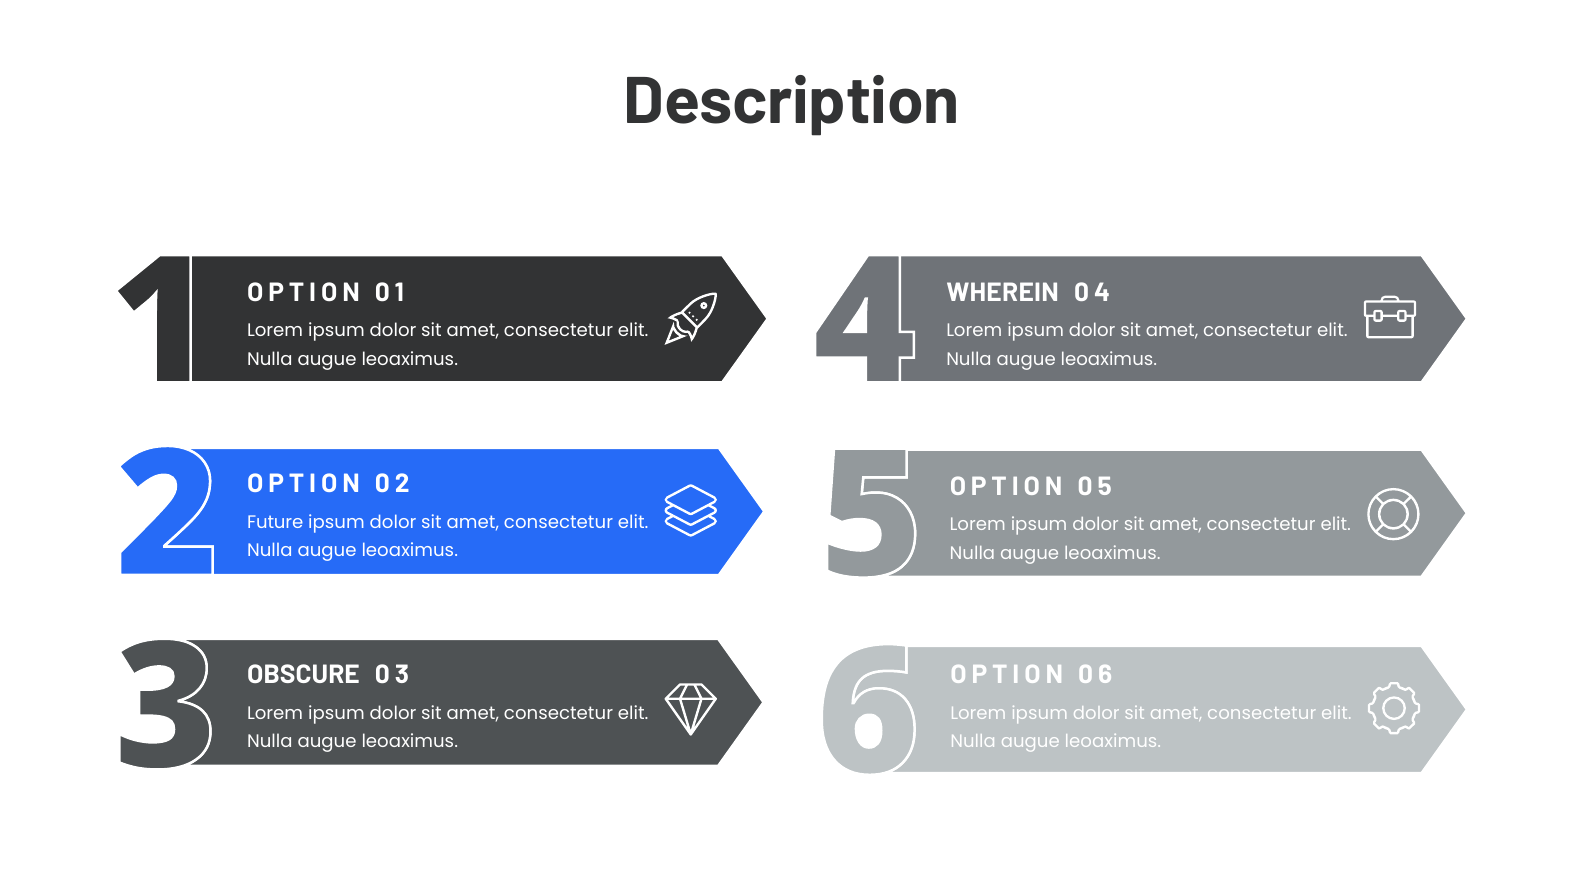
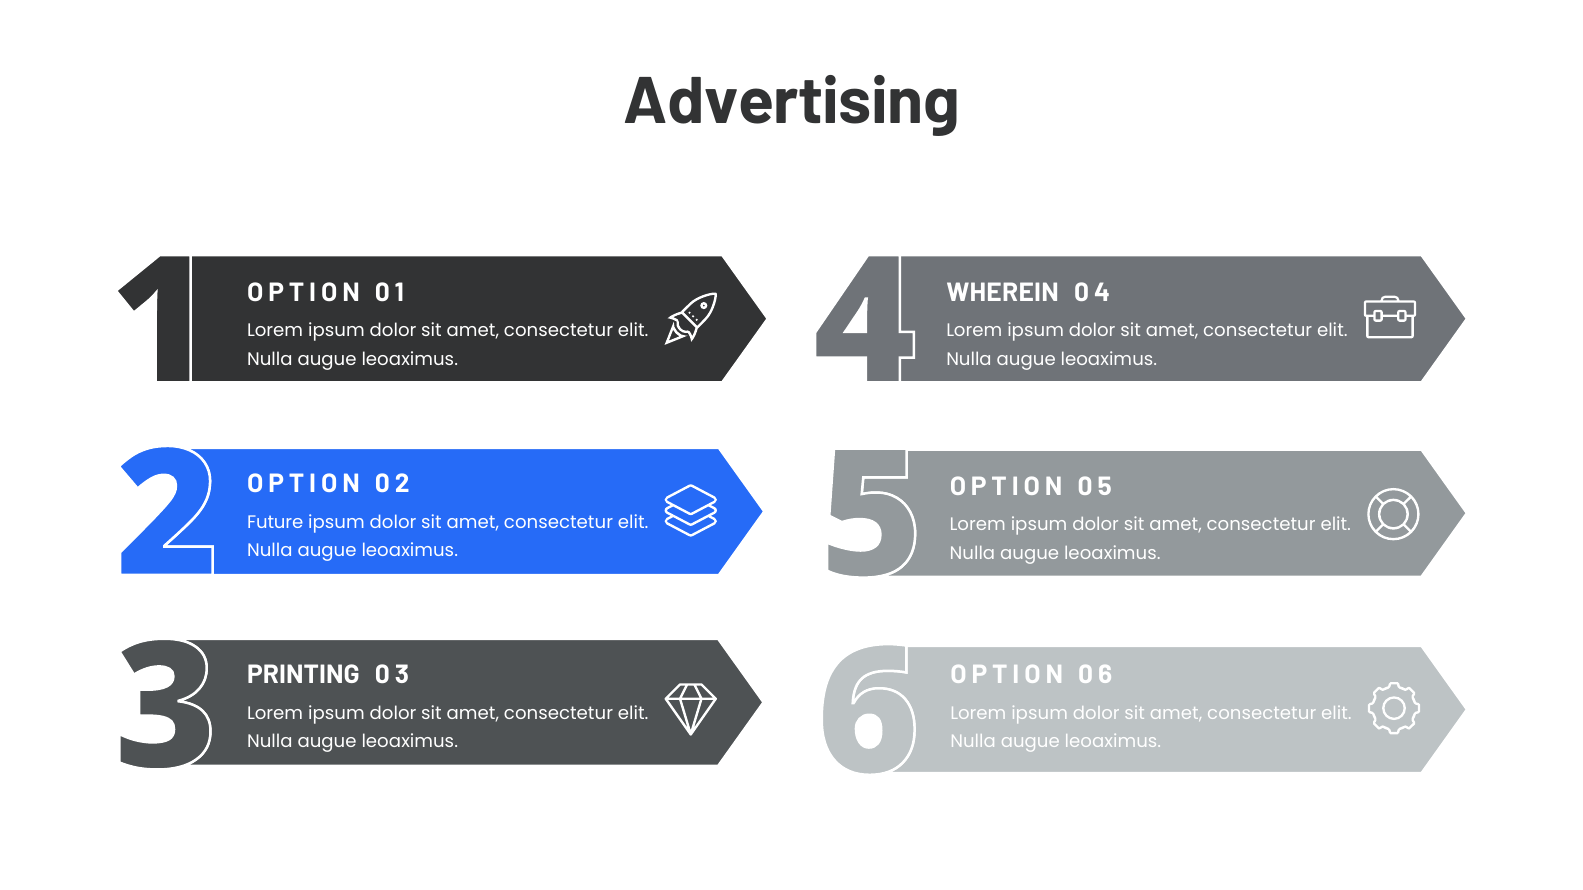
Description: Description -> Advertising (792, 102)
OBSCURE: OBSCURE -> PRINTING (304, 675)
